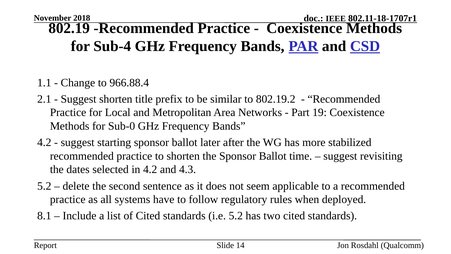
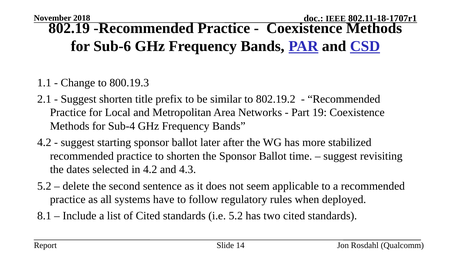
Sub-4: Sub-4 -> Sub-6 (112, 46)
966.88.4: 966.88.4 -> 800.19.3 (129, 83)
Sub-0: Sub-0 -> Sub-4 (122, 126)
